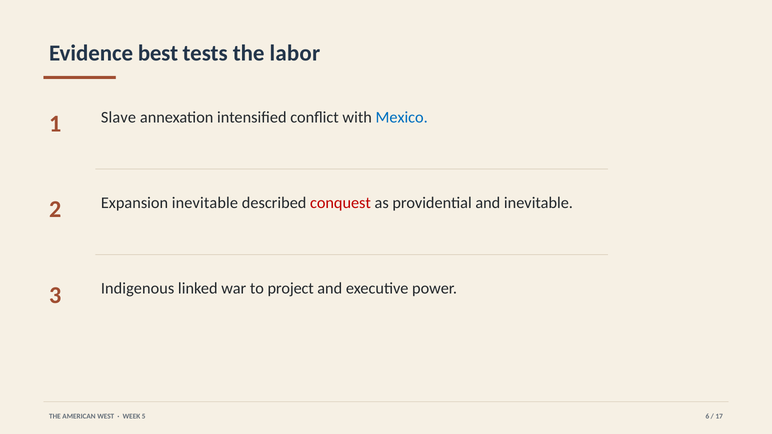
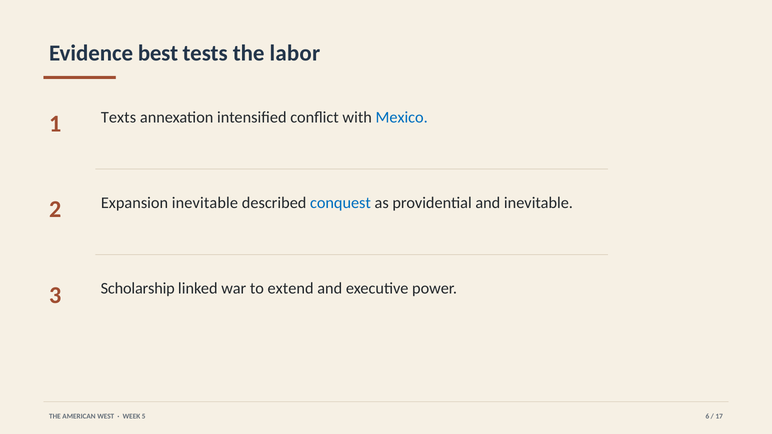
Slave: Slave -> Texts (119, 117)
conquest colour: red -> blue (340, 203)
Indigenous: Indigenous -> Scholarship (138, 289)
project: project -> extend (291, 289)
